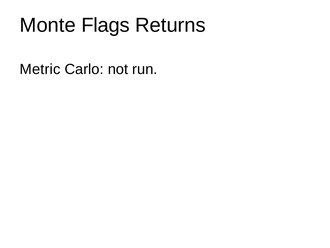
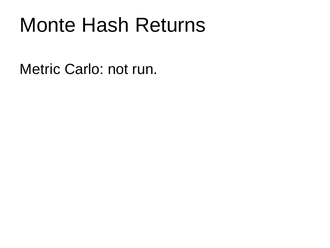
Flags: Flags -> Hash (105, 25)
